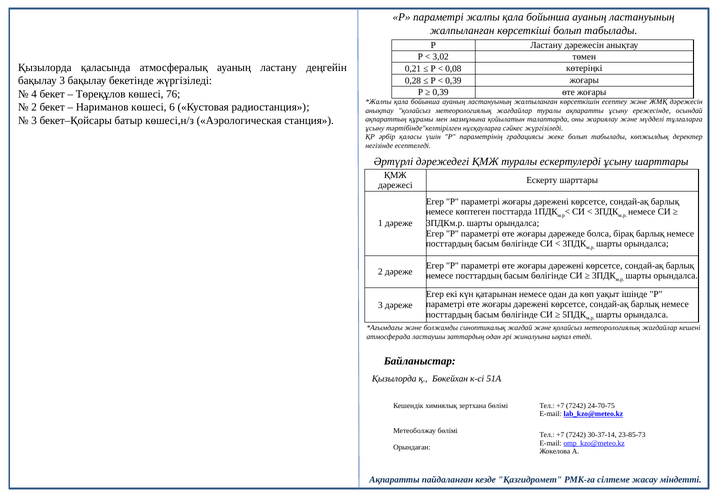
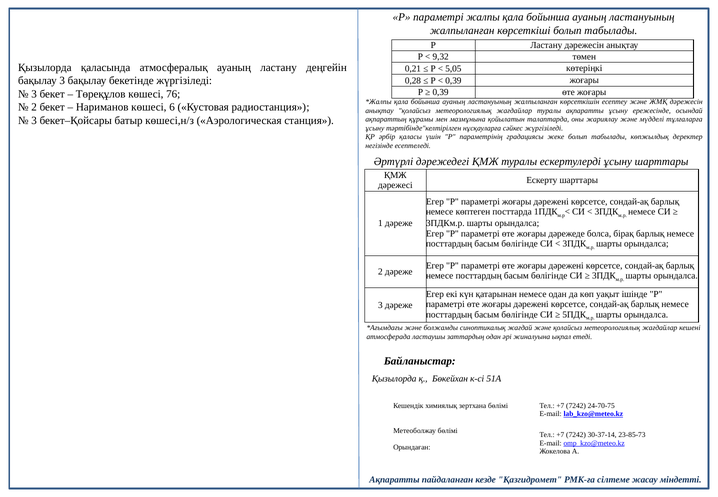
3,02: 3,02 -> 9,32 (441, 57)
0,08: 0,08 -> 5,05 (453, 69)
4: 4 -> 3 (34, 94)
